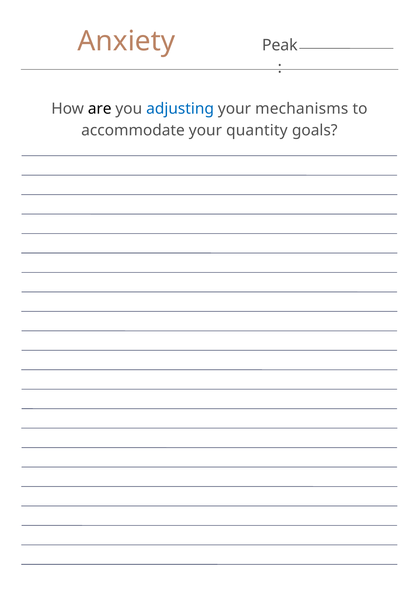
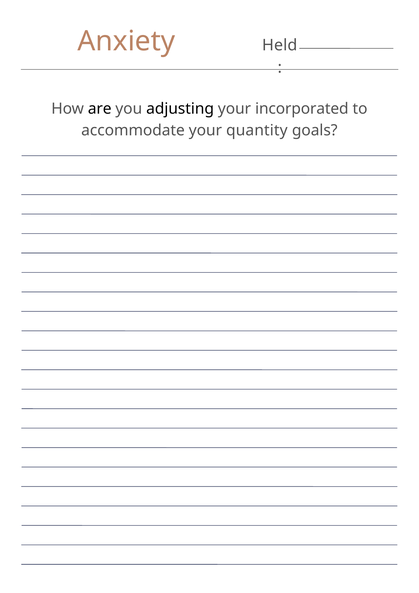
Peak: Peak -> Held (280, 45)
adjusting colour: blue -> black (180, 109)
mechanisms: mechanisms -> incorporated (302, 109)
